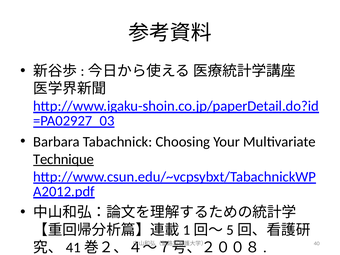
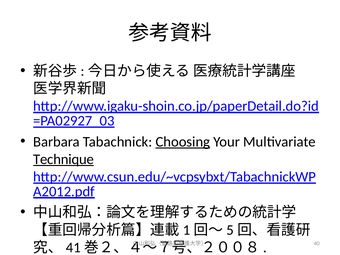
Choosing underline: none -> present (183, 142)
